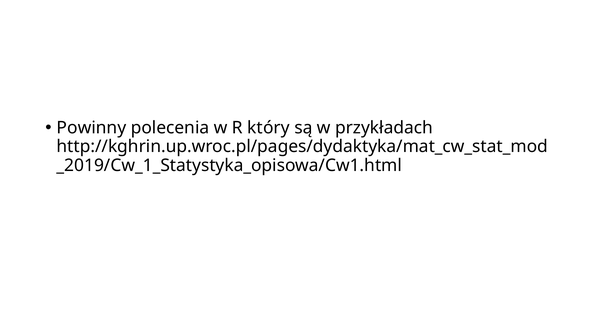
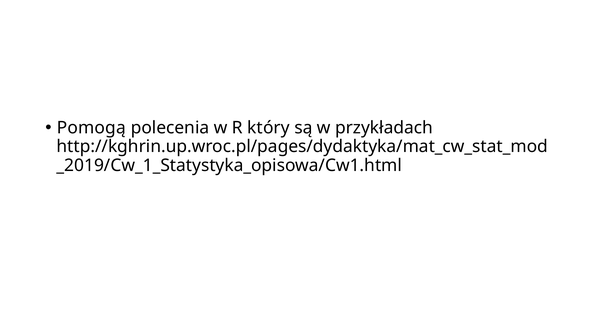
Powinny: Powinny -> Pomogą (91, 128)
